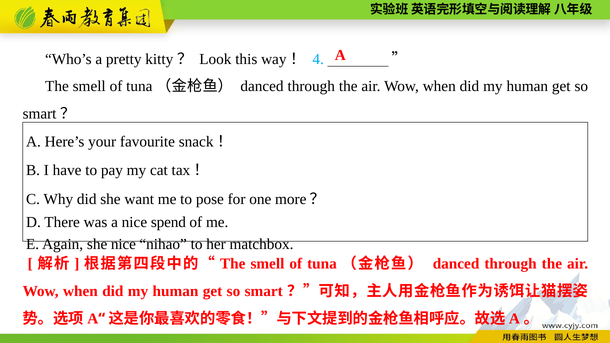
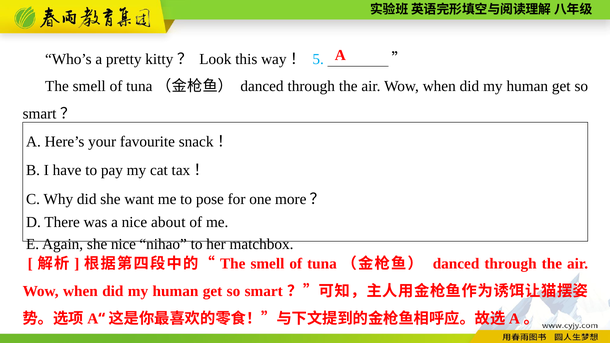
4: 4 -> 5 (318, 59)
spend: spend -> about (168, 222)
